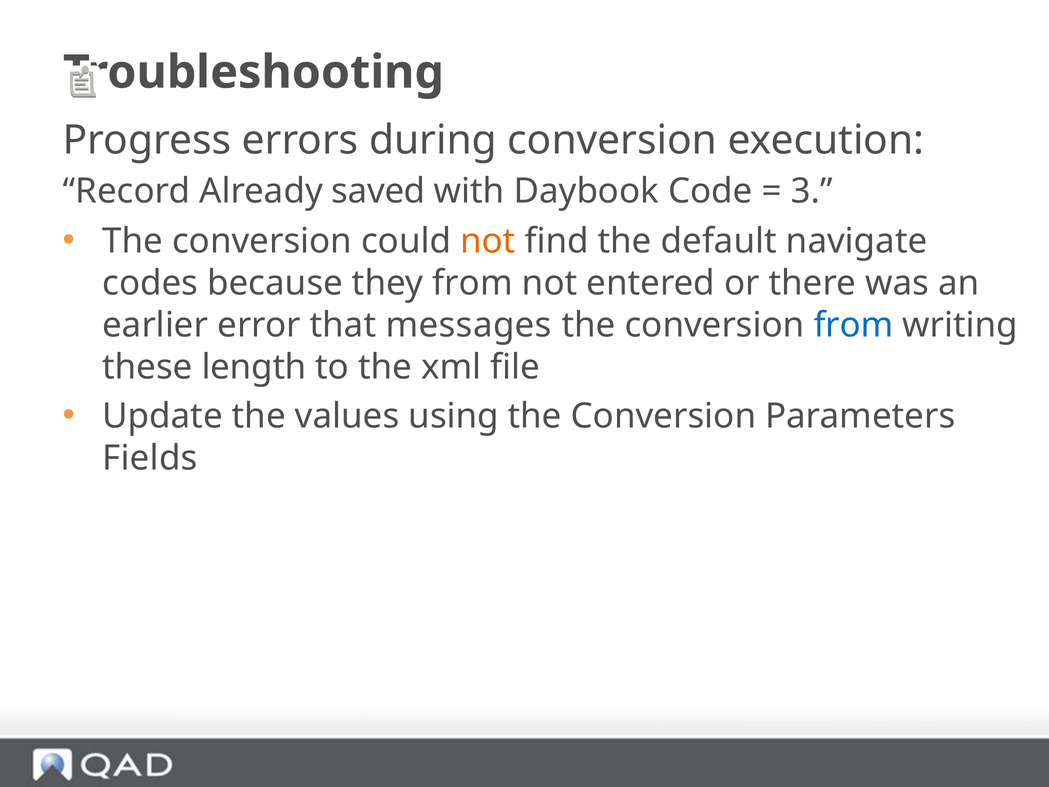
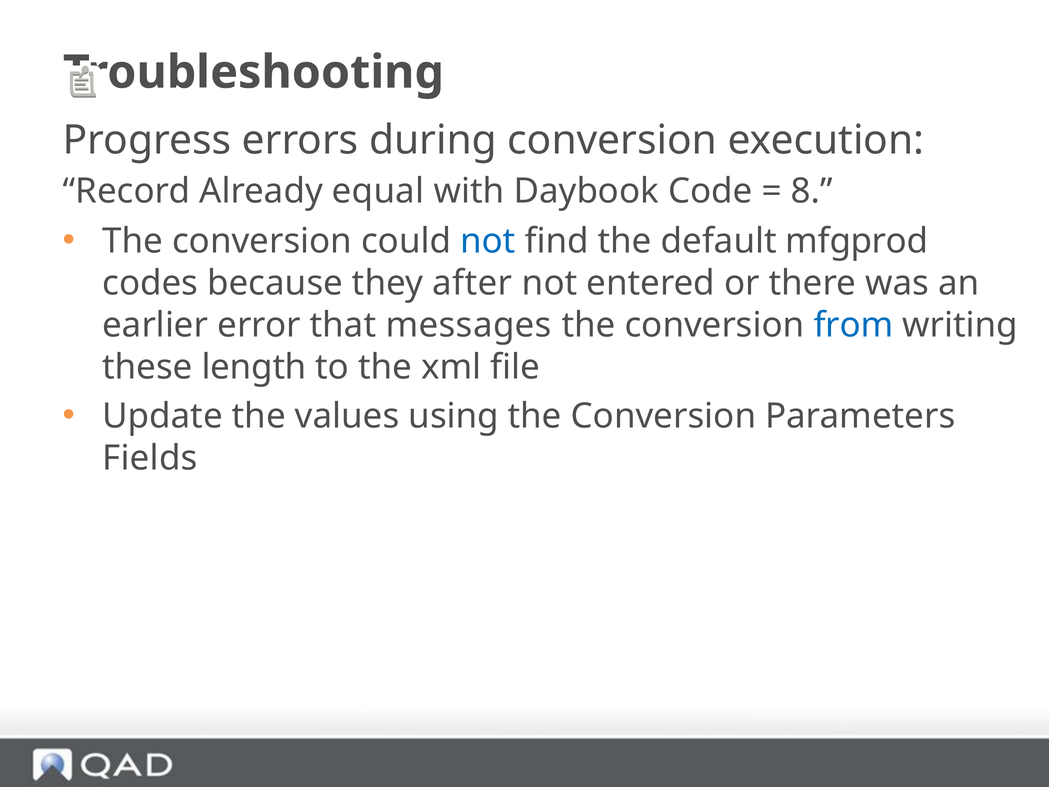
saved: saved -> equal (378, 191)
3: 3 -> 8 (812, 191)
not colour: orange -> blue (488, 241)
navigate: navigate -> mfgprod (857, 241)
they from: from -> after (472, 283)
